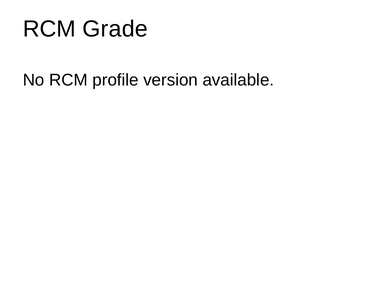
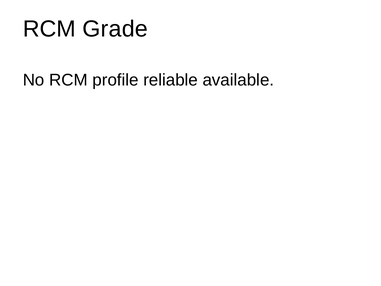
version: version -> reliable (171, 80)
